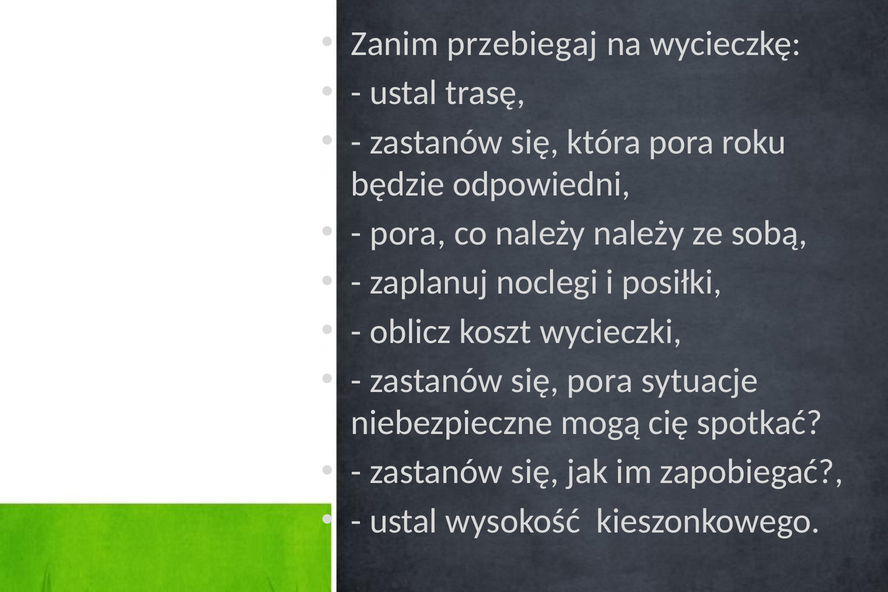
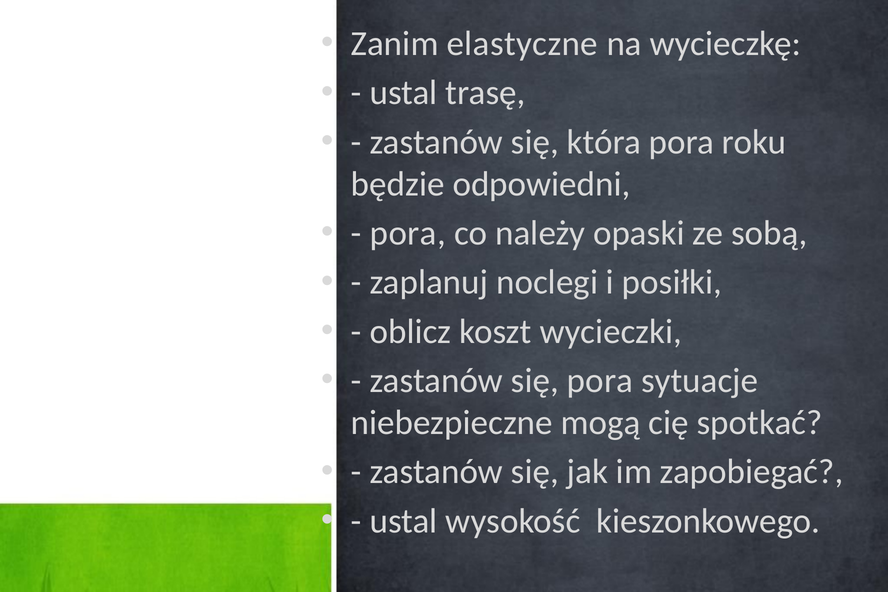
przebiegaj: przebiegaj -> elastyczne (522, 44)
należy należy: należy -> opaski (639, 233)
